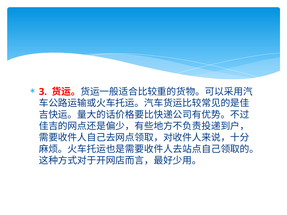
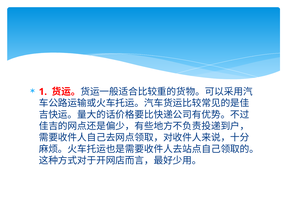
3: 3 -> 1 (43, 92)
